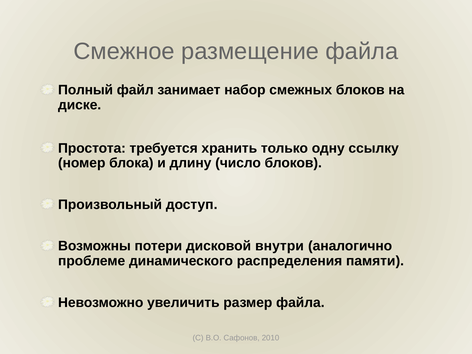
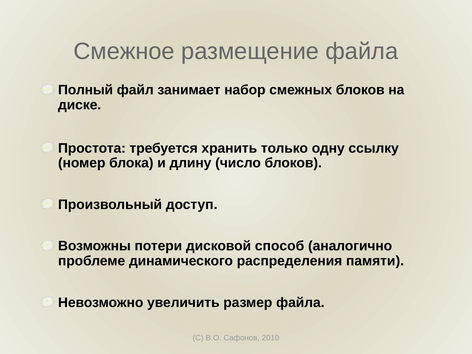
внутри: внутри -> способ (280, 246)
